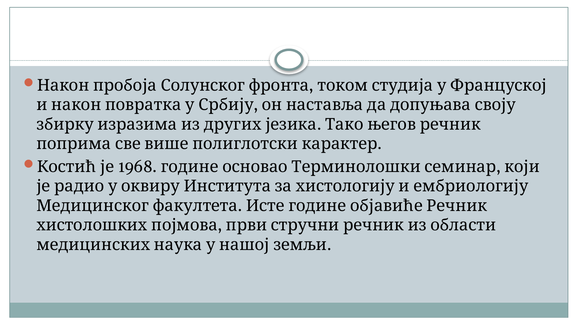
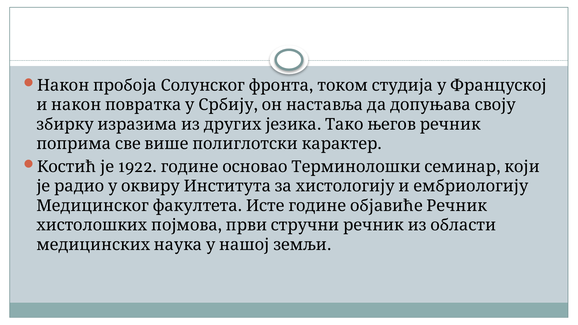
1968: 1968 -> 1922 (137, 167)
